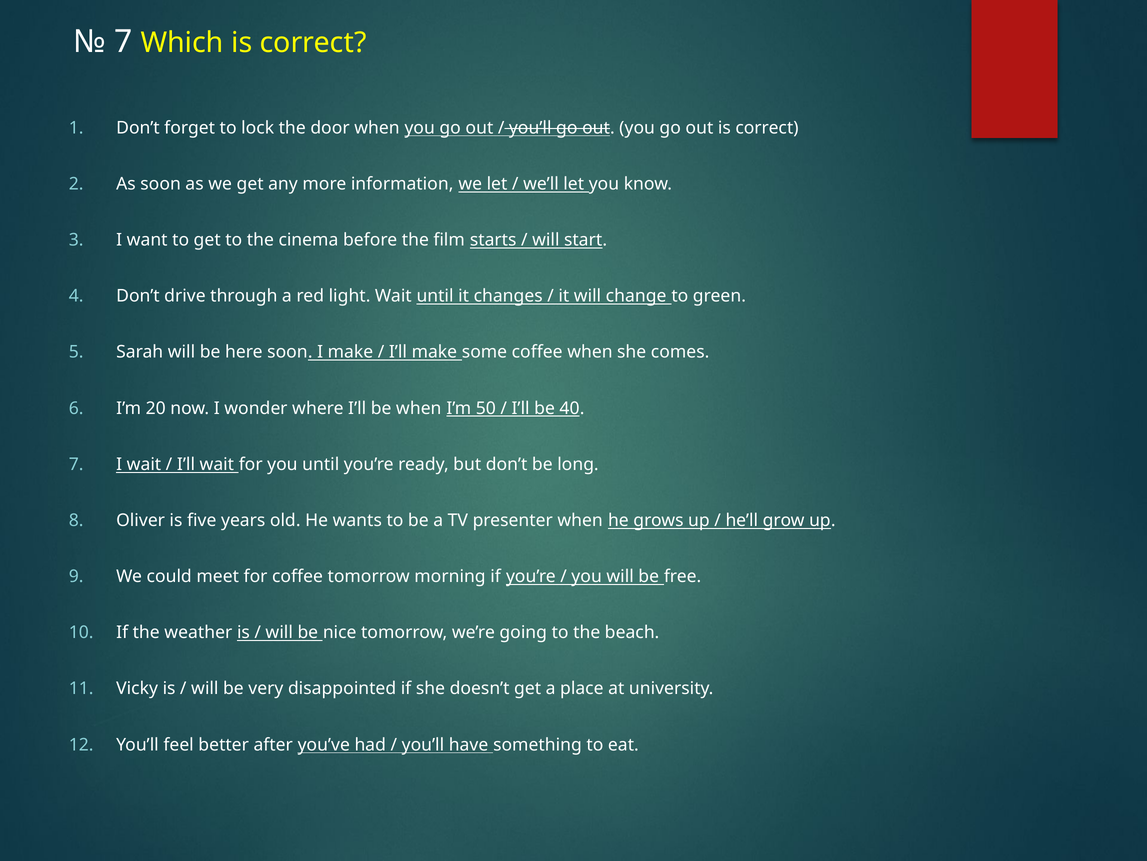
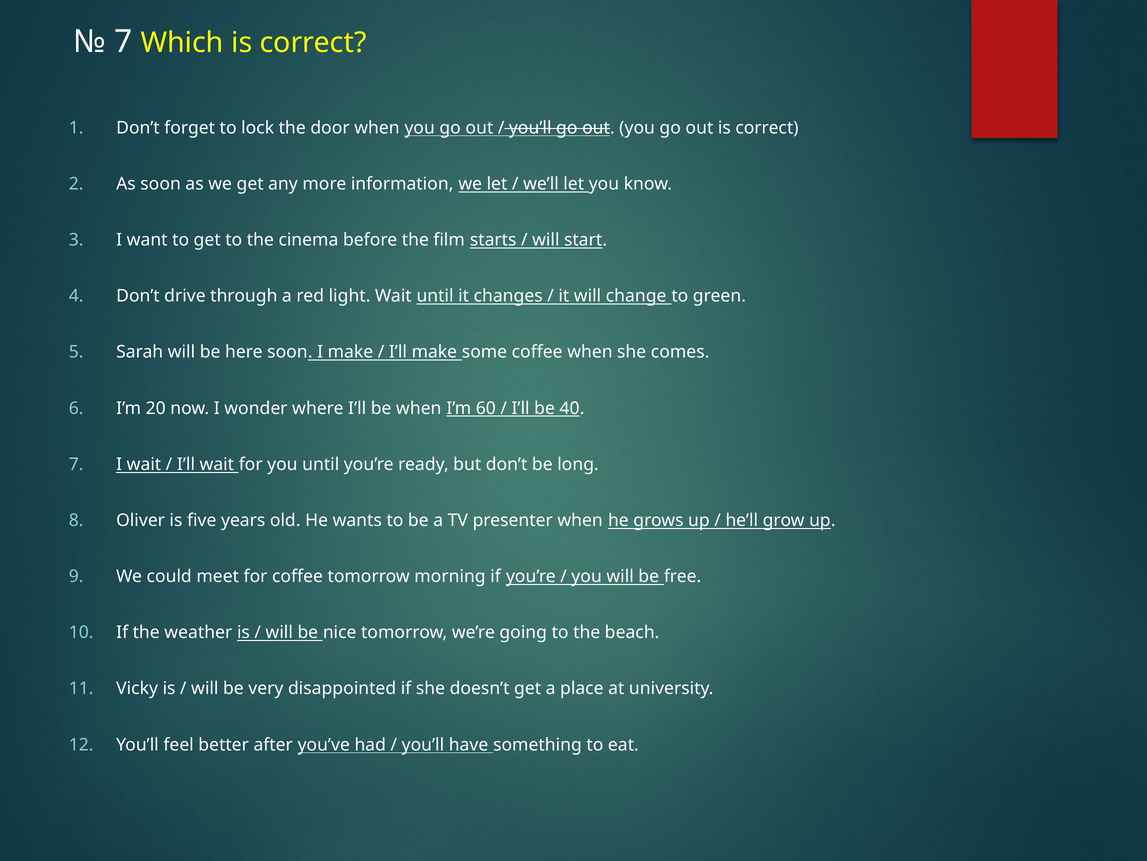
50: 50 -> 60 (486, 408)
